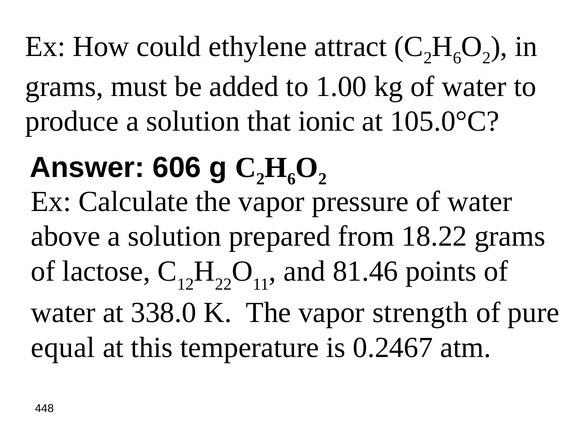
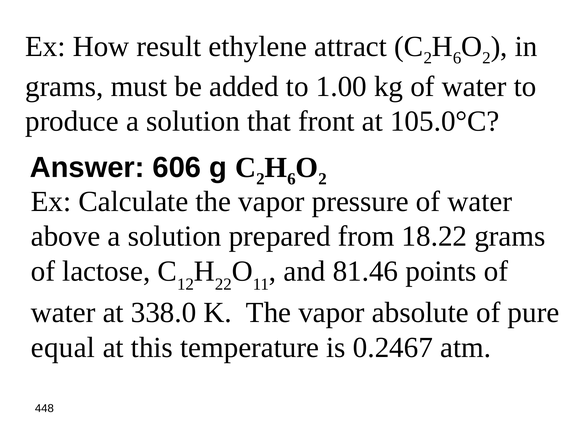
could: could -> result (169, 47)
ionic: ionic -> front (326, 121)
strength: strength -> absolute (420, 312)
